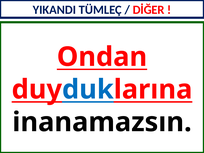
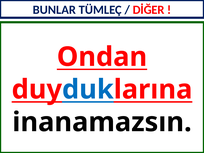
YIKANDI: YIKANDI -> BUNLAR (54, 10)
